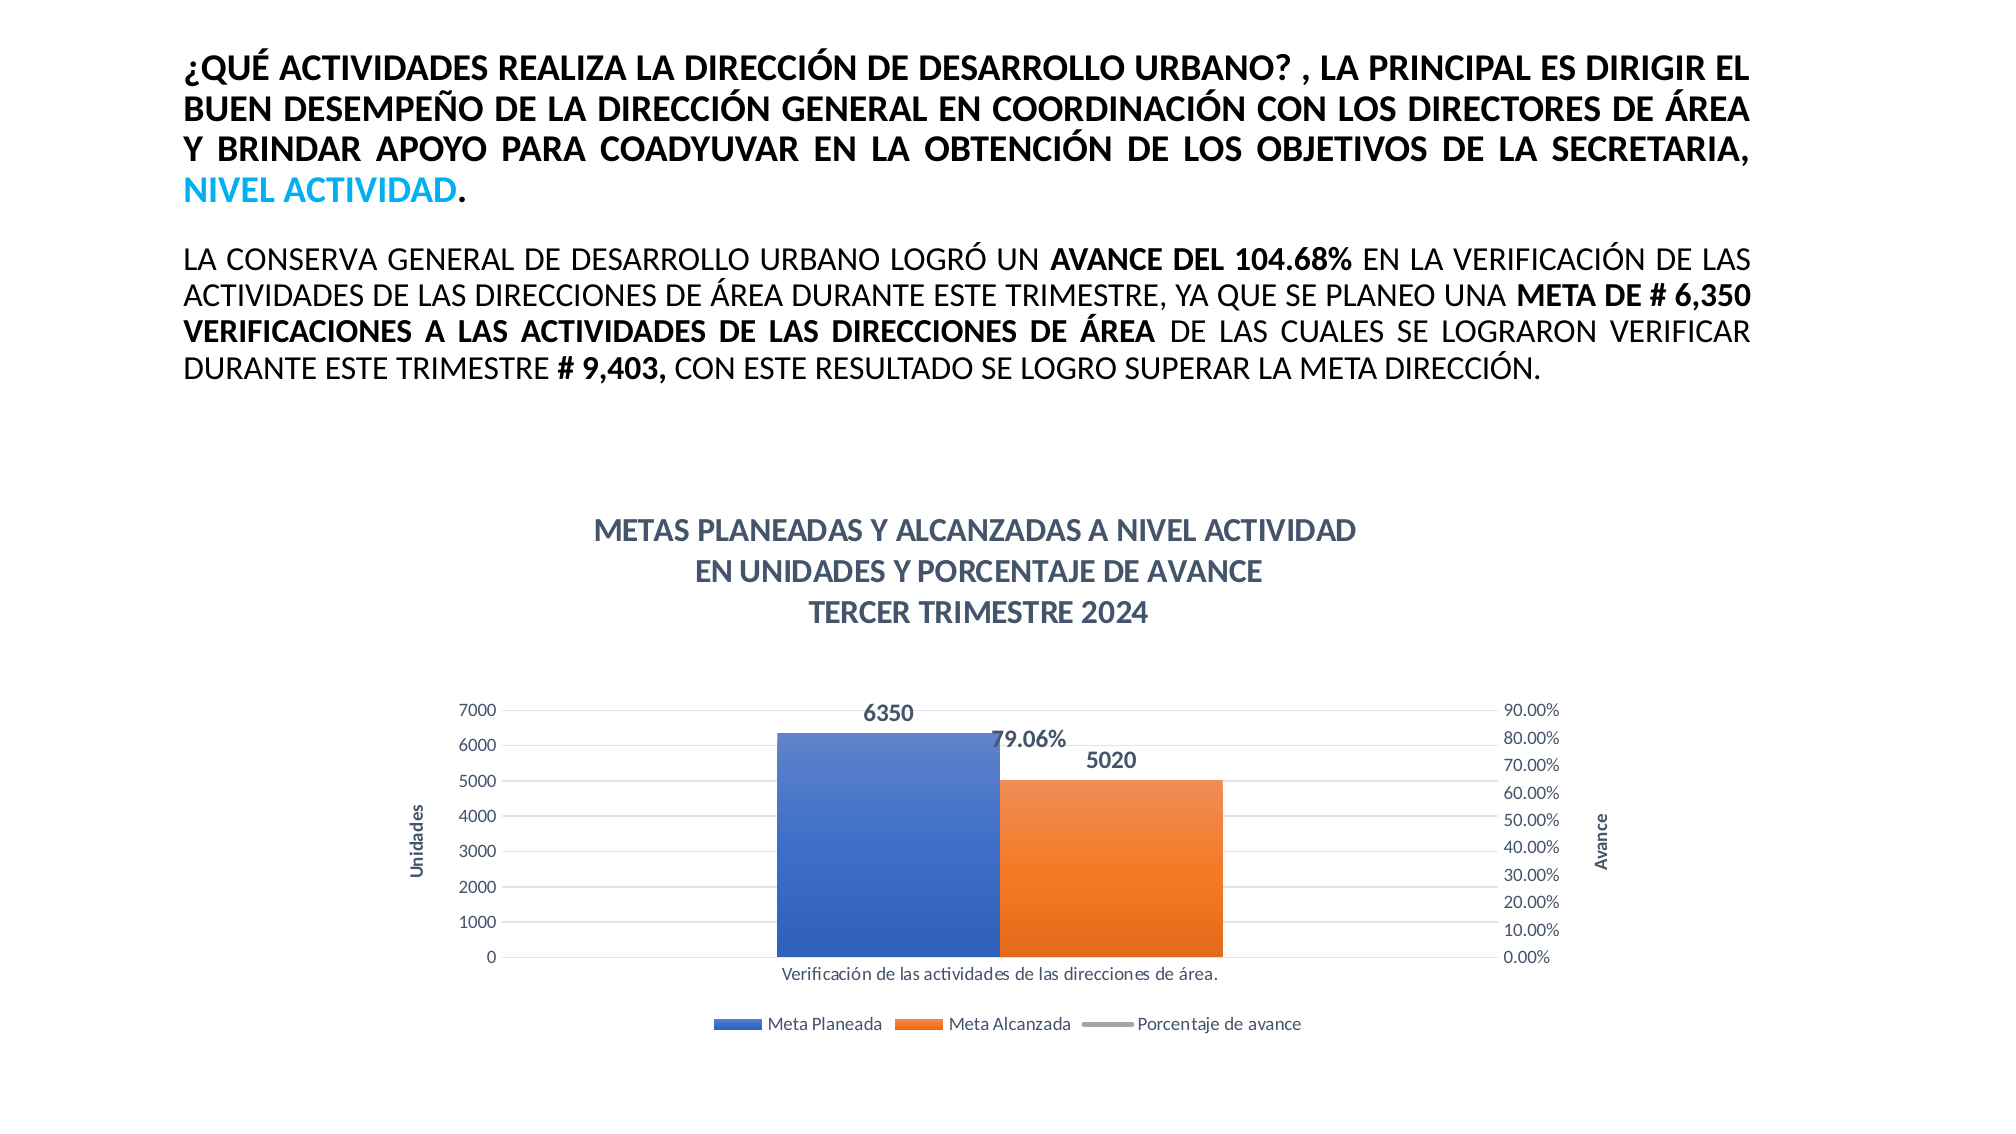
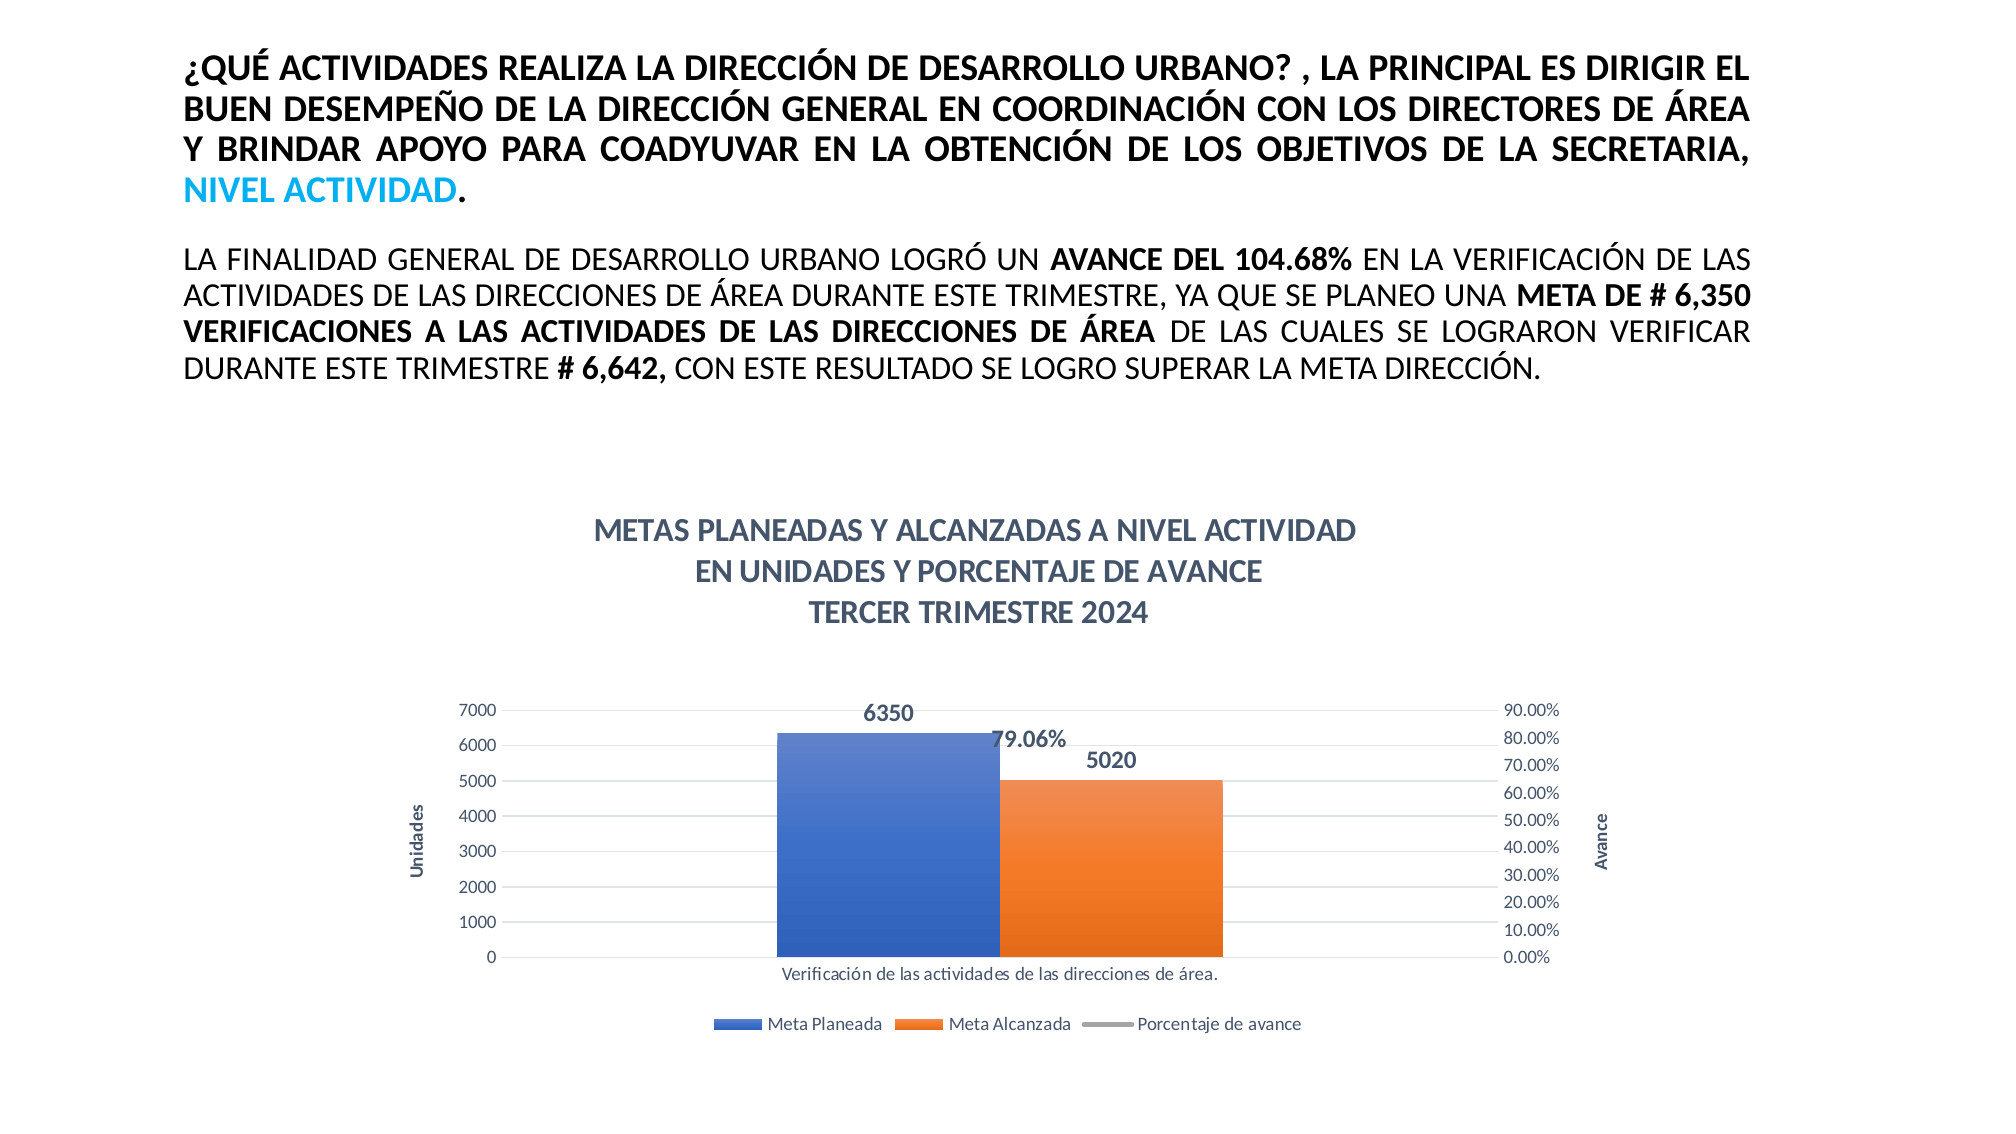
CONSERVA: CONSERVA -> FINALIDAD (302, 259)
9,403: 9,403 -> 6,642 (624, 368)
